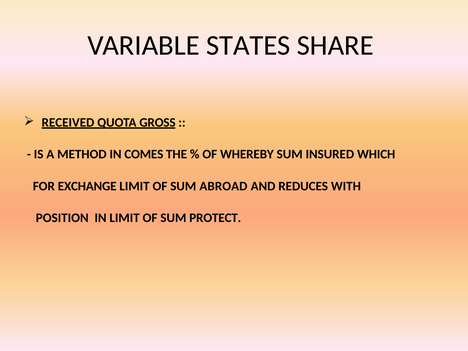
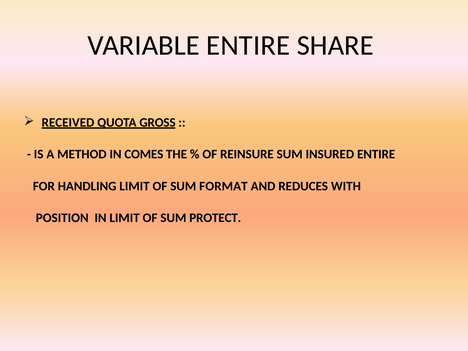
VARIABLE STATES: STATES -> ENTIRE (248, 45)
WHEREBY: WHEREBY -> REINSURE (247, 154)
INSURED WHICH: WHICH -> ENTIRE (376, 154)
EXCHANGE: EXCHANGE -> HANDLING (87, 186)
ABROAD: ABROAD -> FORMAT (223, 186)
